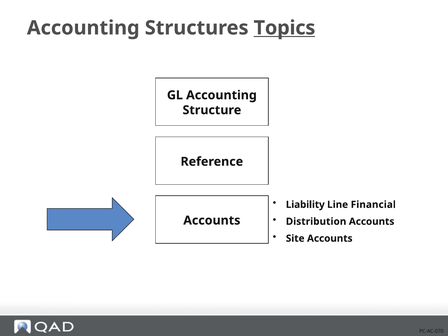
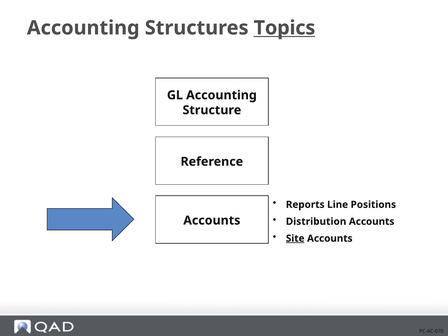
Liability: Liability -> Reports (305, 205)
Financial: Financial -> Positions (373, 205)
Site underline: none -> present (295, 238)
